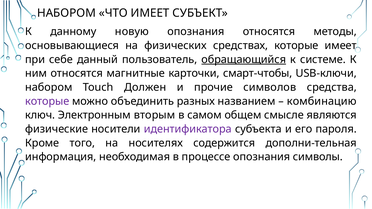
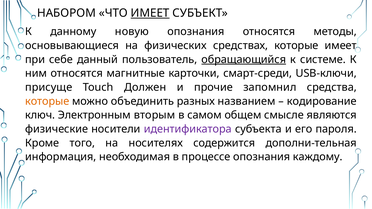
ИМЕЕТ underline: none -> present (150, 13)
смарт-чтобы: смарт-чтобы -> смарт-среди (258, 73)
набором: набором -> присуще (49, 87)
символов: символов -> запомнил (270, 87)
которые colour: purple -> orange (47, 101)
комбинацию: комбинацию -> кодирование (322, 101)
символы: символы -> каждому (318, 157)
